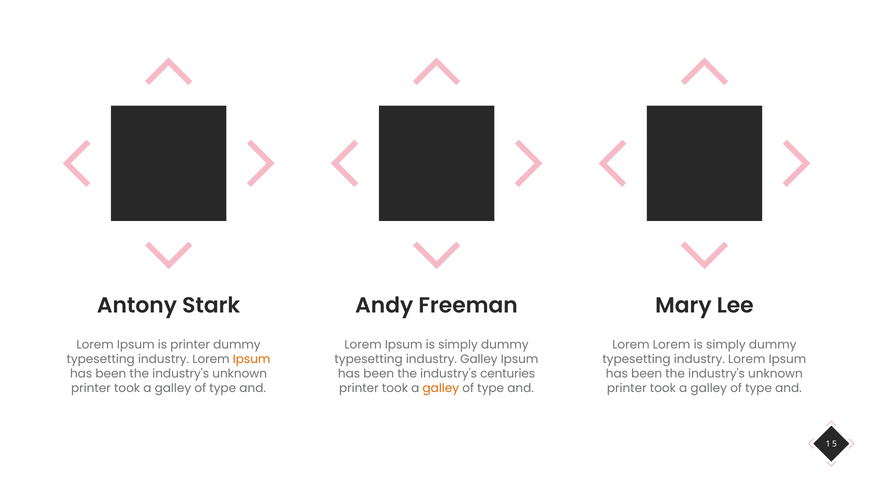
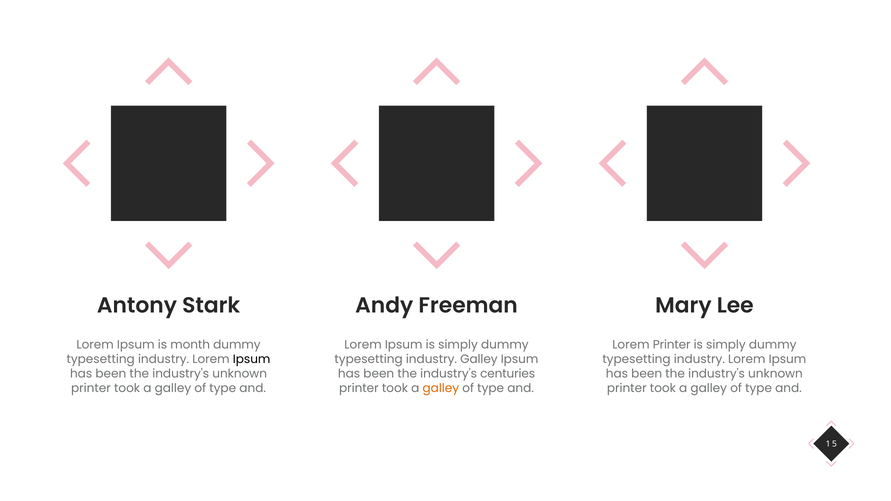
is printer: printer -> month (190, 345)
Lorem Lorem: Lorem -> Printer (672, 345)
Ipsum colour: orange -> black (252, 359)
